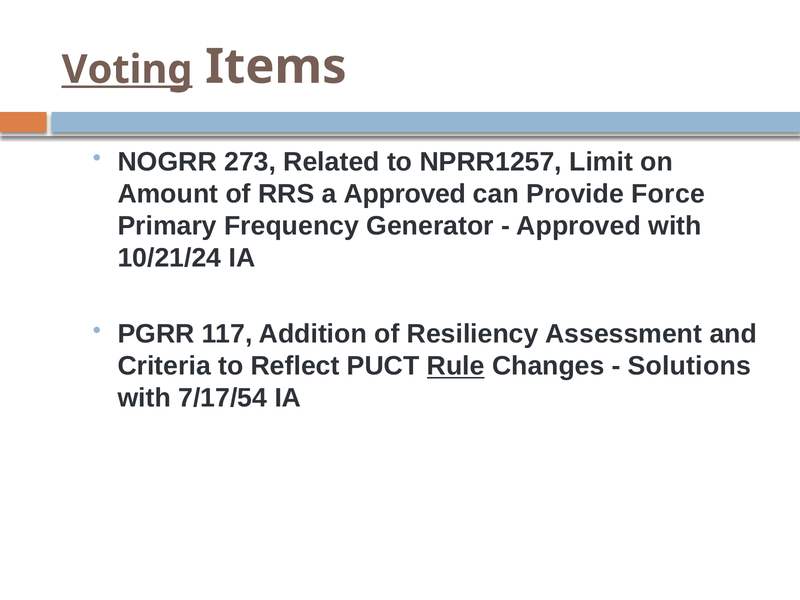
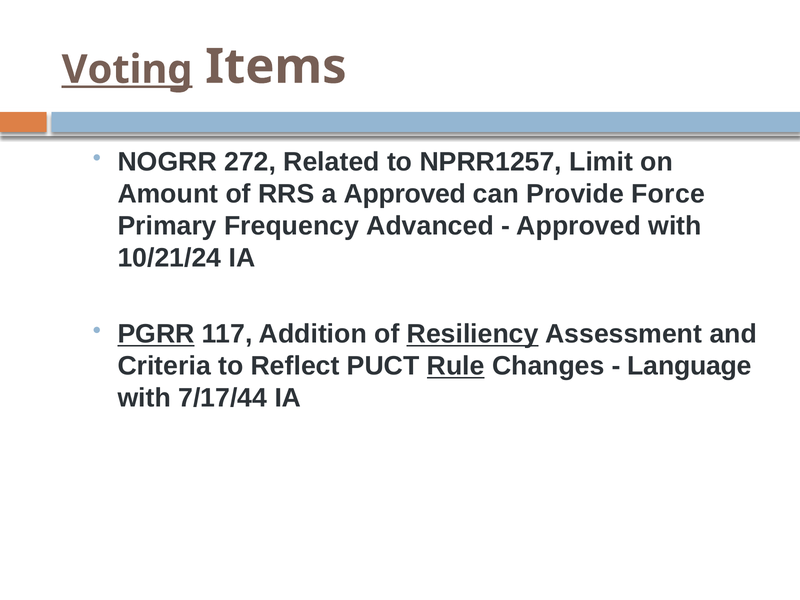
273: 273 -> 272 (250, 162)
Generator: Generator -> Advanced (430, 226)
PGRR underline: none -> present (156, 334)
Resiliency underline: none -> present (473, 334)
Solutions: Solutions -> Language (690, 366)
7/17/54: 7/17/54 -> 7/17/44 (223, 398)
